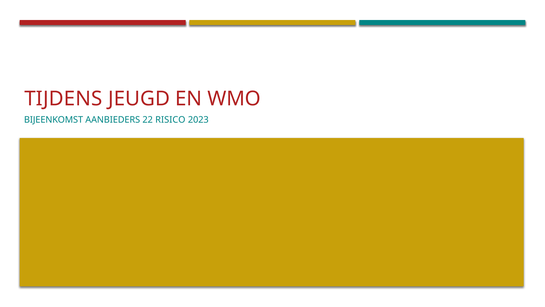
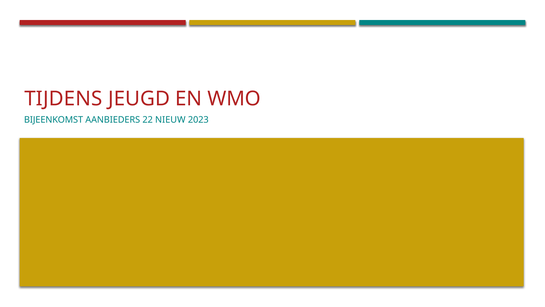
RISICO: RISICO -> NIEUW (170, 120)
